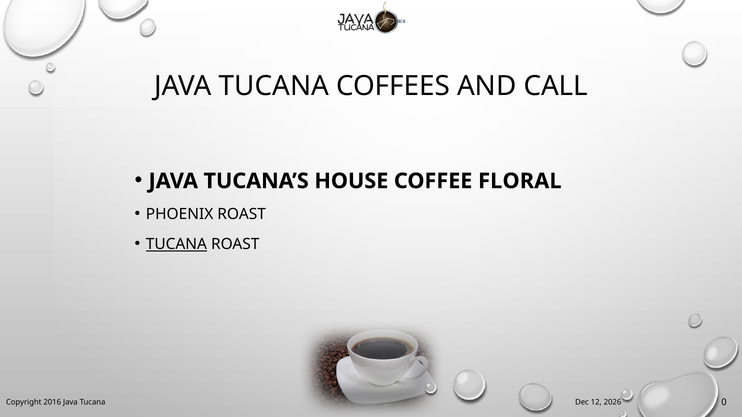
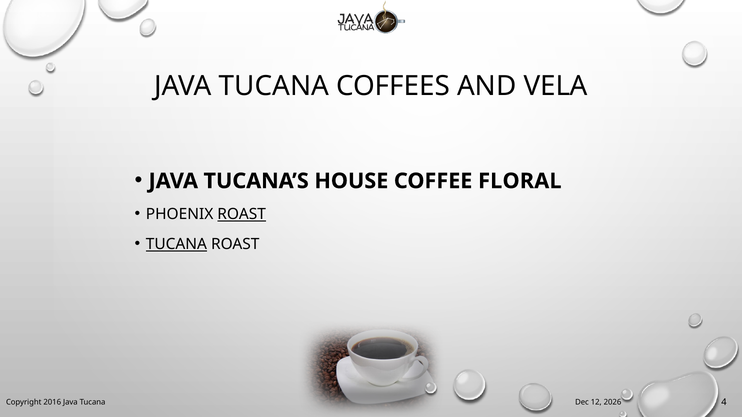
CALL: CALL -> VELA (556, 86)
ROAST underline: none -> present (242, 214)
0: 0 -> 4 (724, 402)
